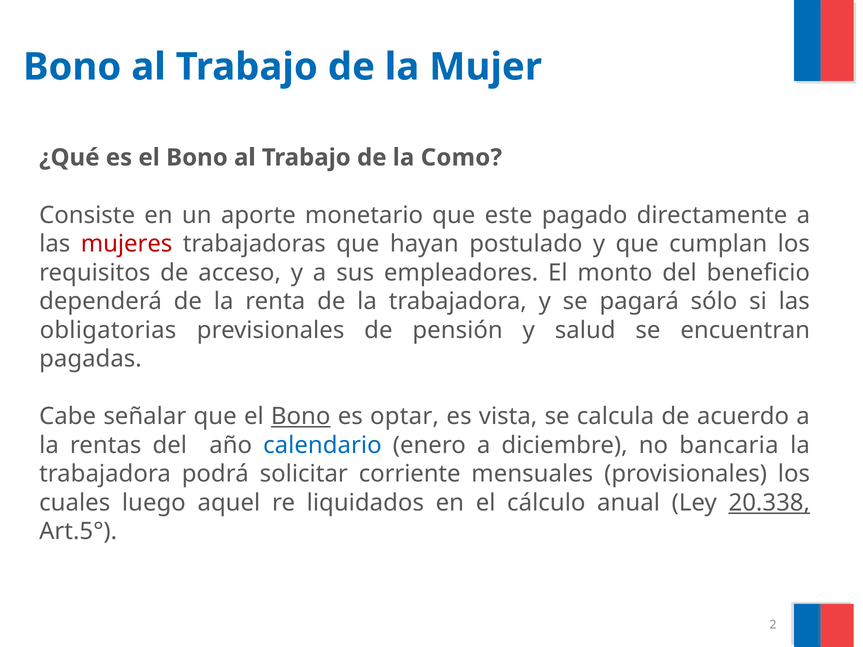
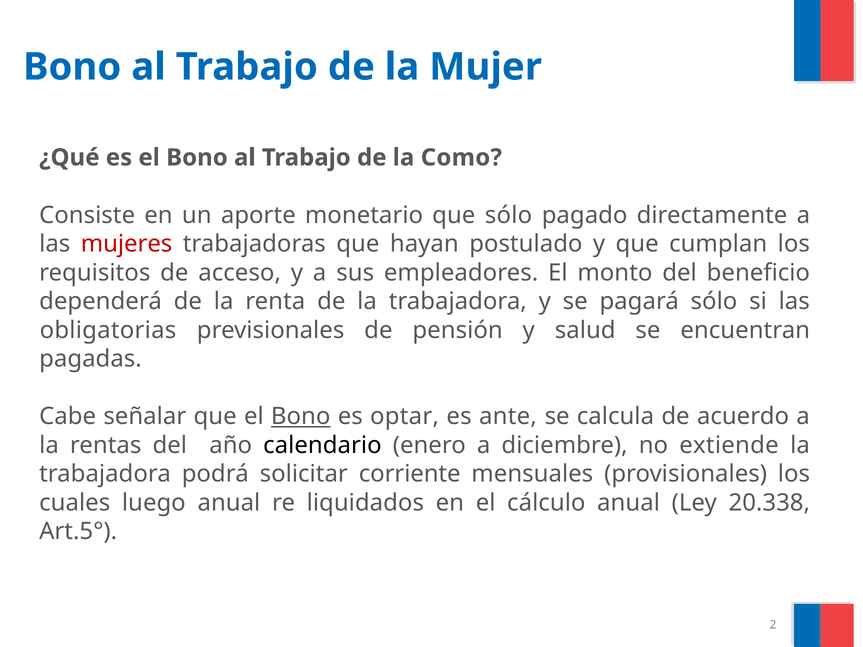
que este: este -> sólo (509, 215)
vista: vista -> ante (508, 417)
calendario colour: blue -> black (322, 445)
bancaria: bancaria -> extiende (729, 445)
luego aquel: aquel -> anual (229, 503)
20.338 underline: present -> none (769, 503)
